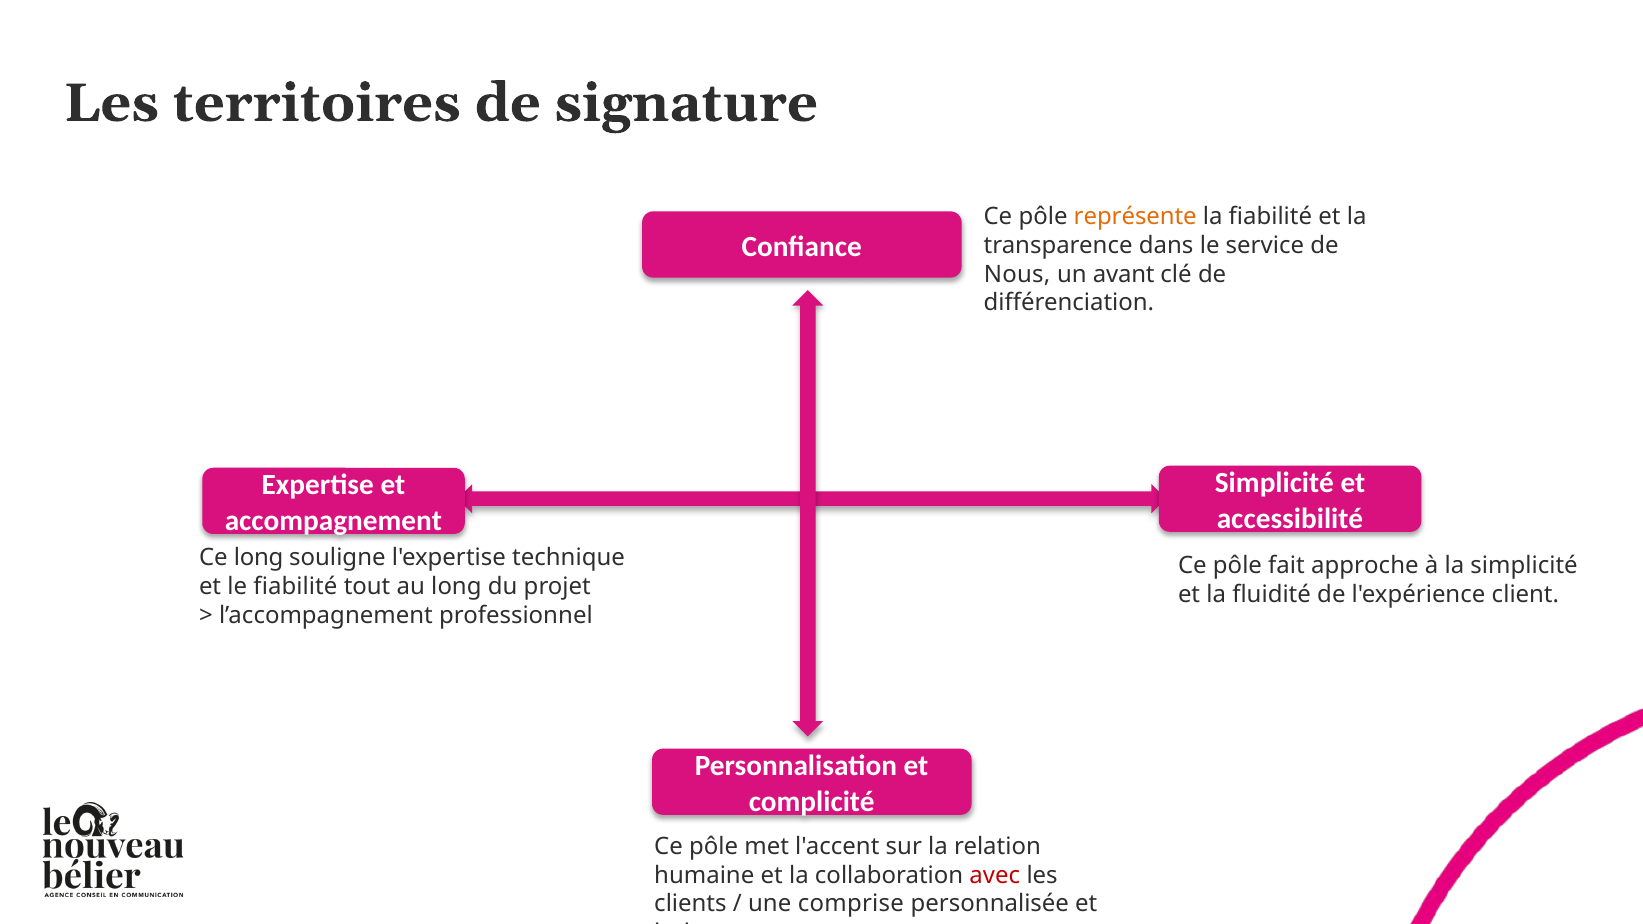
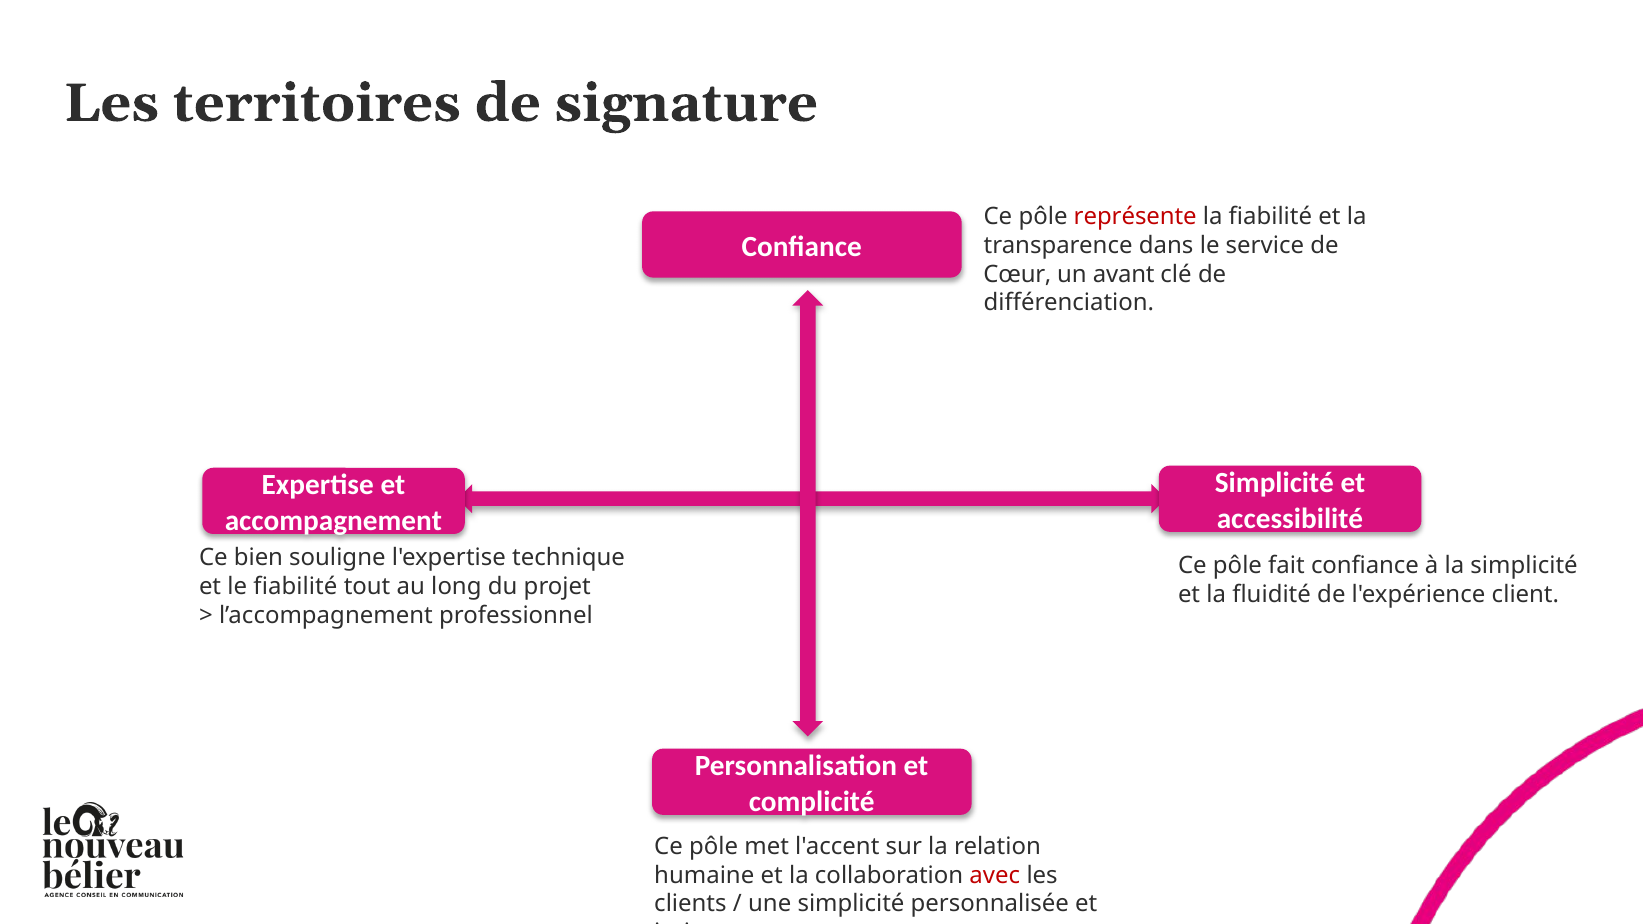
représente colour: orange -> red (1135, 217)
Nous: Nous -> Cœur (1017, 274)
Ce long: long -> bien (259, 558)
fait approche: approche -> confiance (1365, 566)
une comprise: comprise -> simplicité (851, 904)
